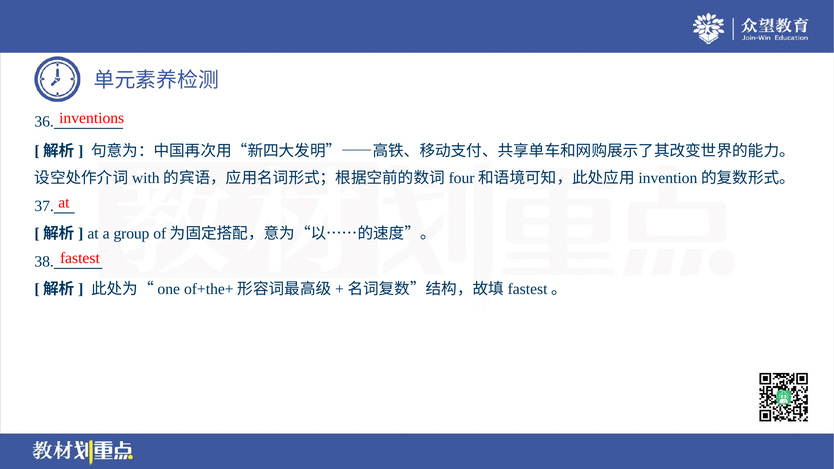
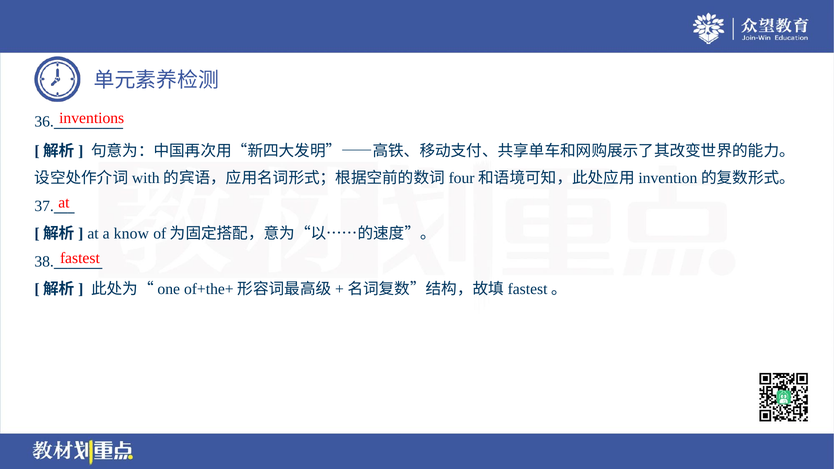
group: group -> know (131, 234)
